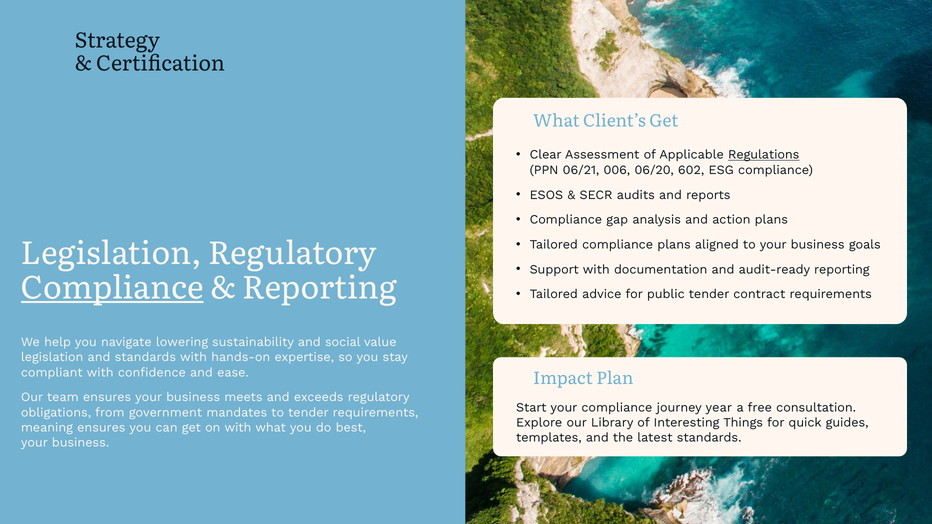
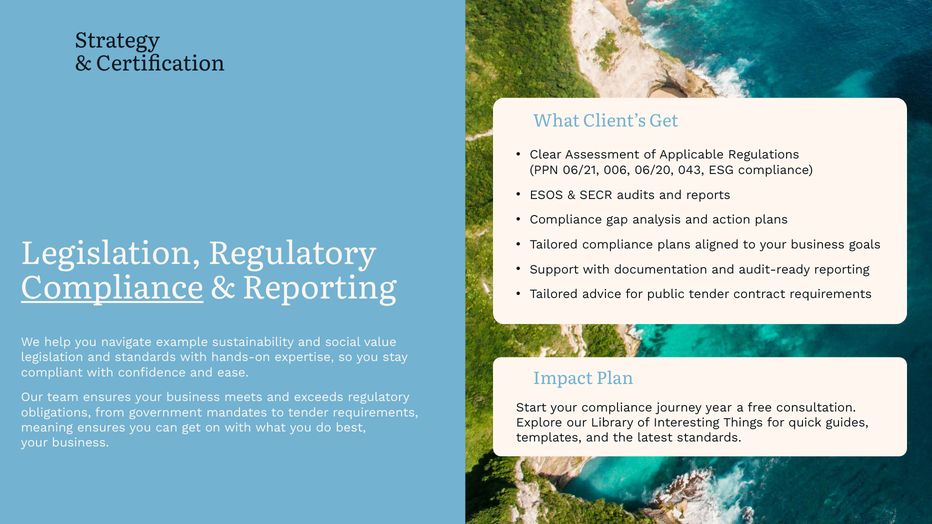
Regulations underline: present -> none (764, 155)
602: 602 -> 043 (691, 170)
lowering: lowering -> example (182, 342)
